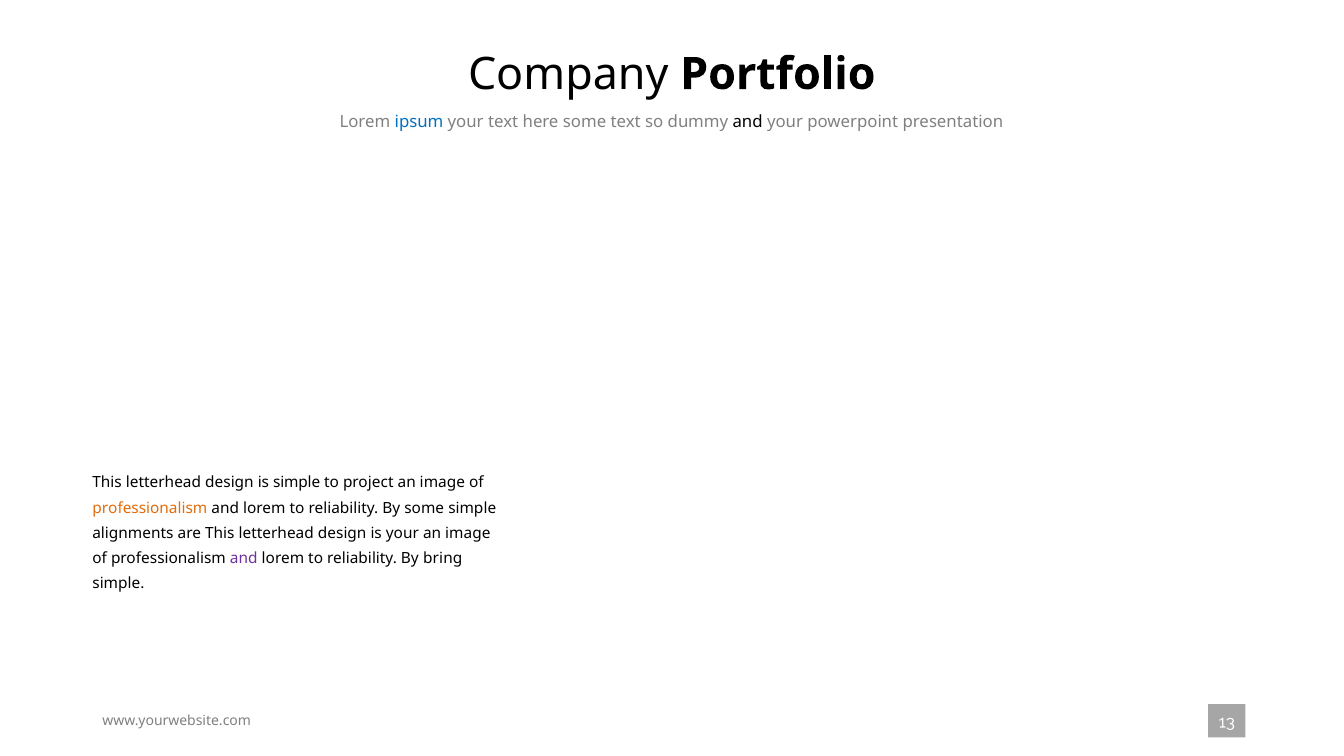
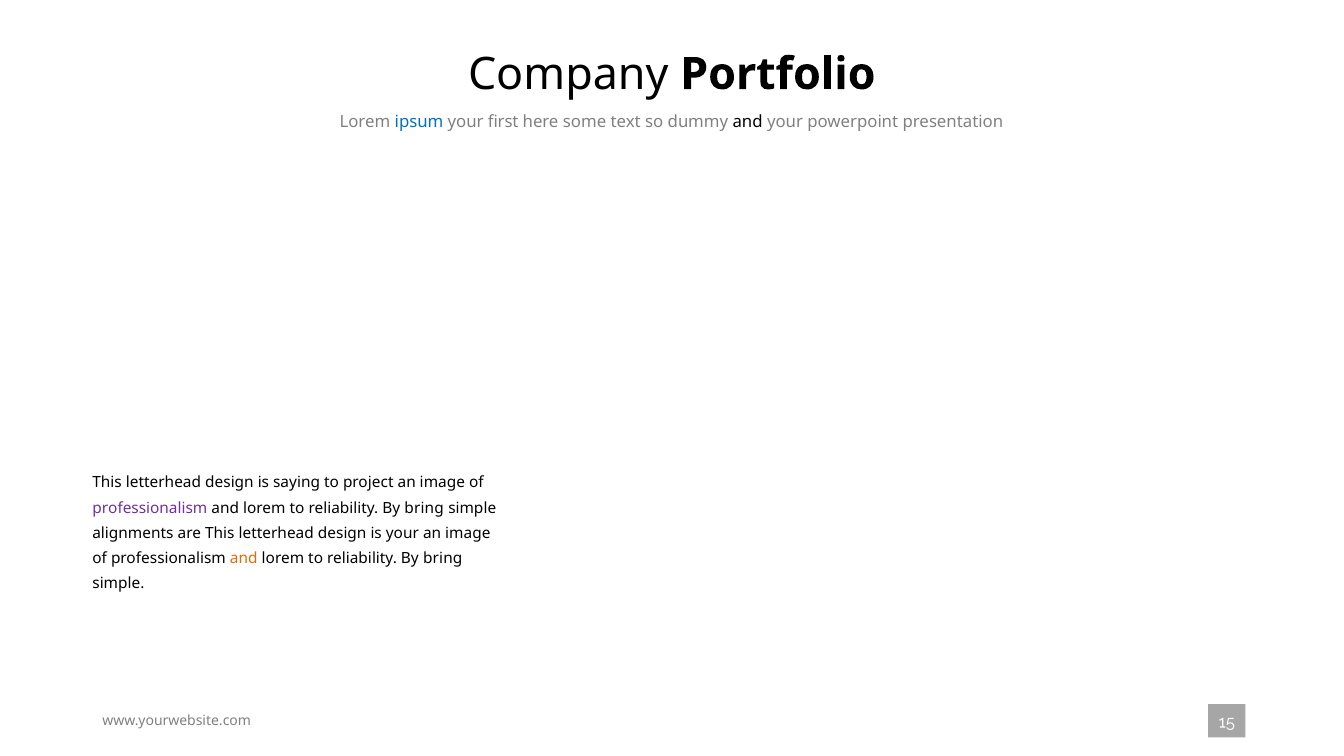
your text: text -> first (503, 122)
is simple: simple -> saying (297, 483)
professionalism colour: orange -> purple (150, 508)
some: some -> bring (424, 508)
and colour: purple -> orange (244, 558)
13: 13 -> 15 (1227, 722)
